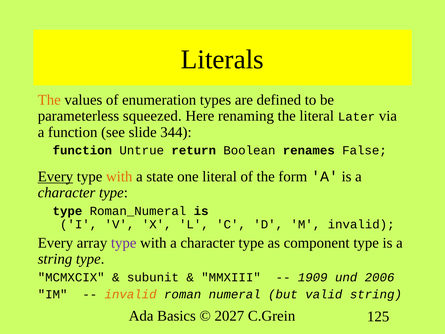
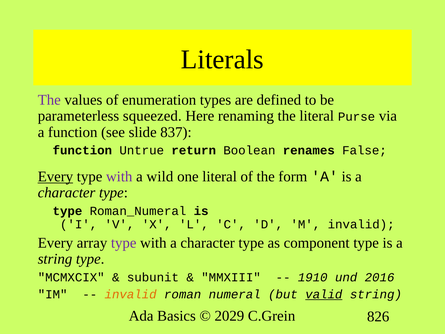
The colour: orange -> purple (49, 100)
Later: Later -> Purse (357, 117)
344: 344 -> 837 (176, 132)
with colour: orange -> purple (119, 177)
state: state -> wild (160, 177)
1909: 1909 -> 1910 (313, 277)
2006: 2006 -> 2016 (380, 277)
valid underline: none -> present (324, 294)
2027: 2027 -> 2029 (229, 316)
125: 125 -> 826 (378, 316)
